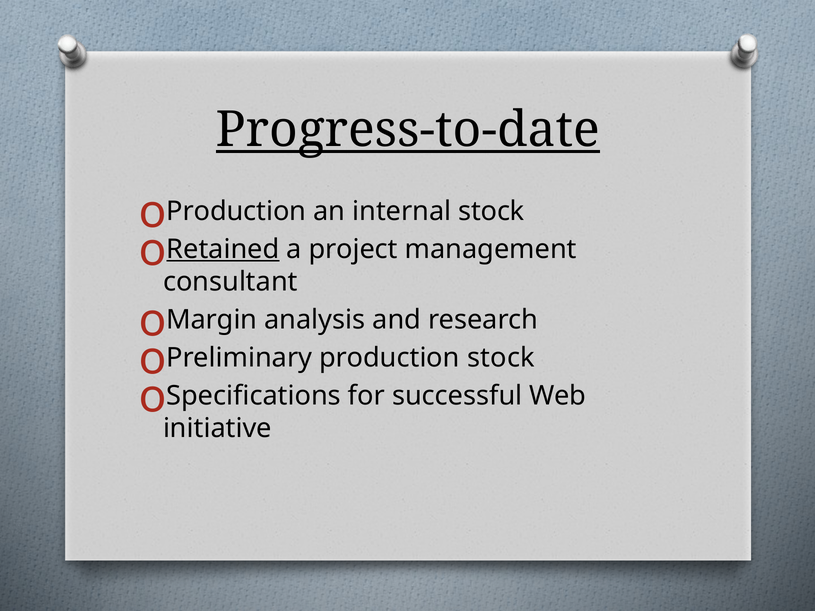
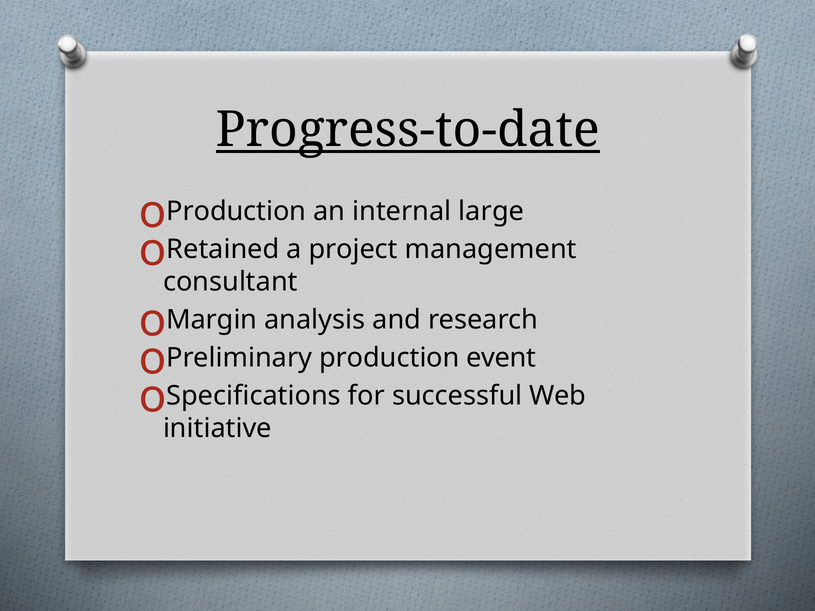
internal stock: stock -> large (491, 211)
Retained underline: present -> none (223, 249)
production stock: stock -> event (501, 358)
